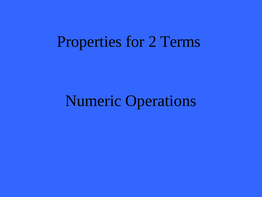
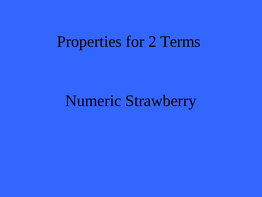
Operations: Operations -> Strawberry (161, 100)
